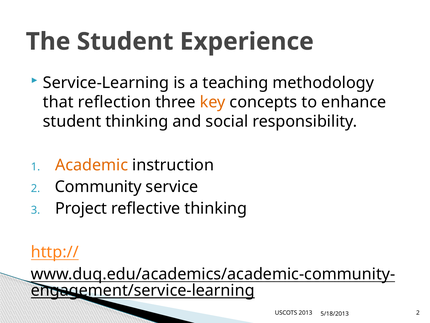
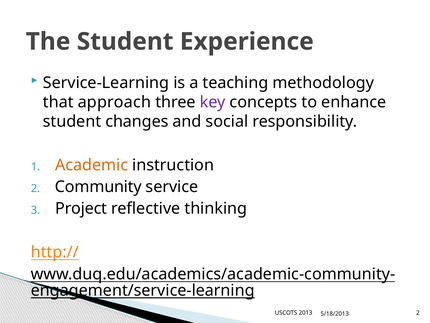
reflection: reflection -> approach (114, 102)
key colour: orange -> purple (213, 102)
student thinking: thinking -> changes (137, 121)
